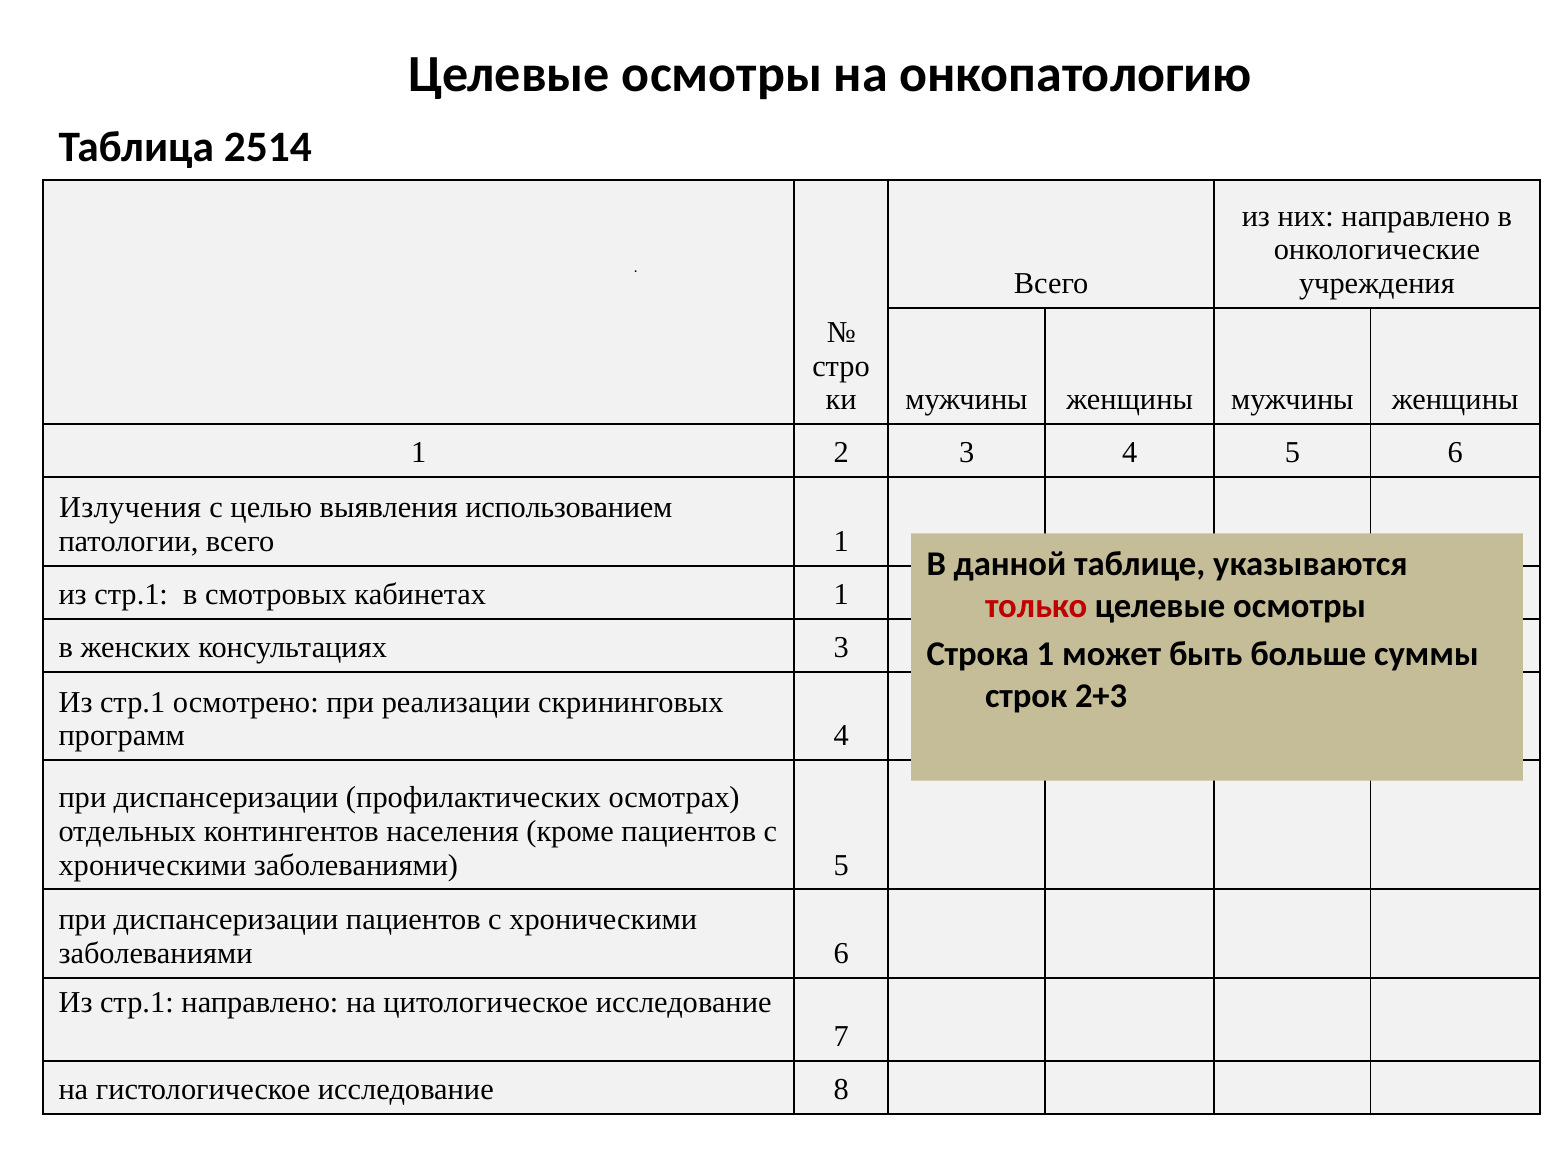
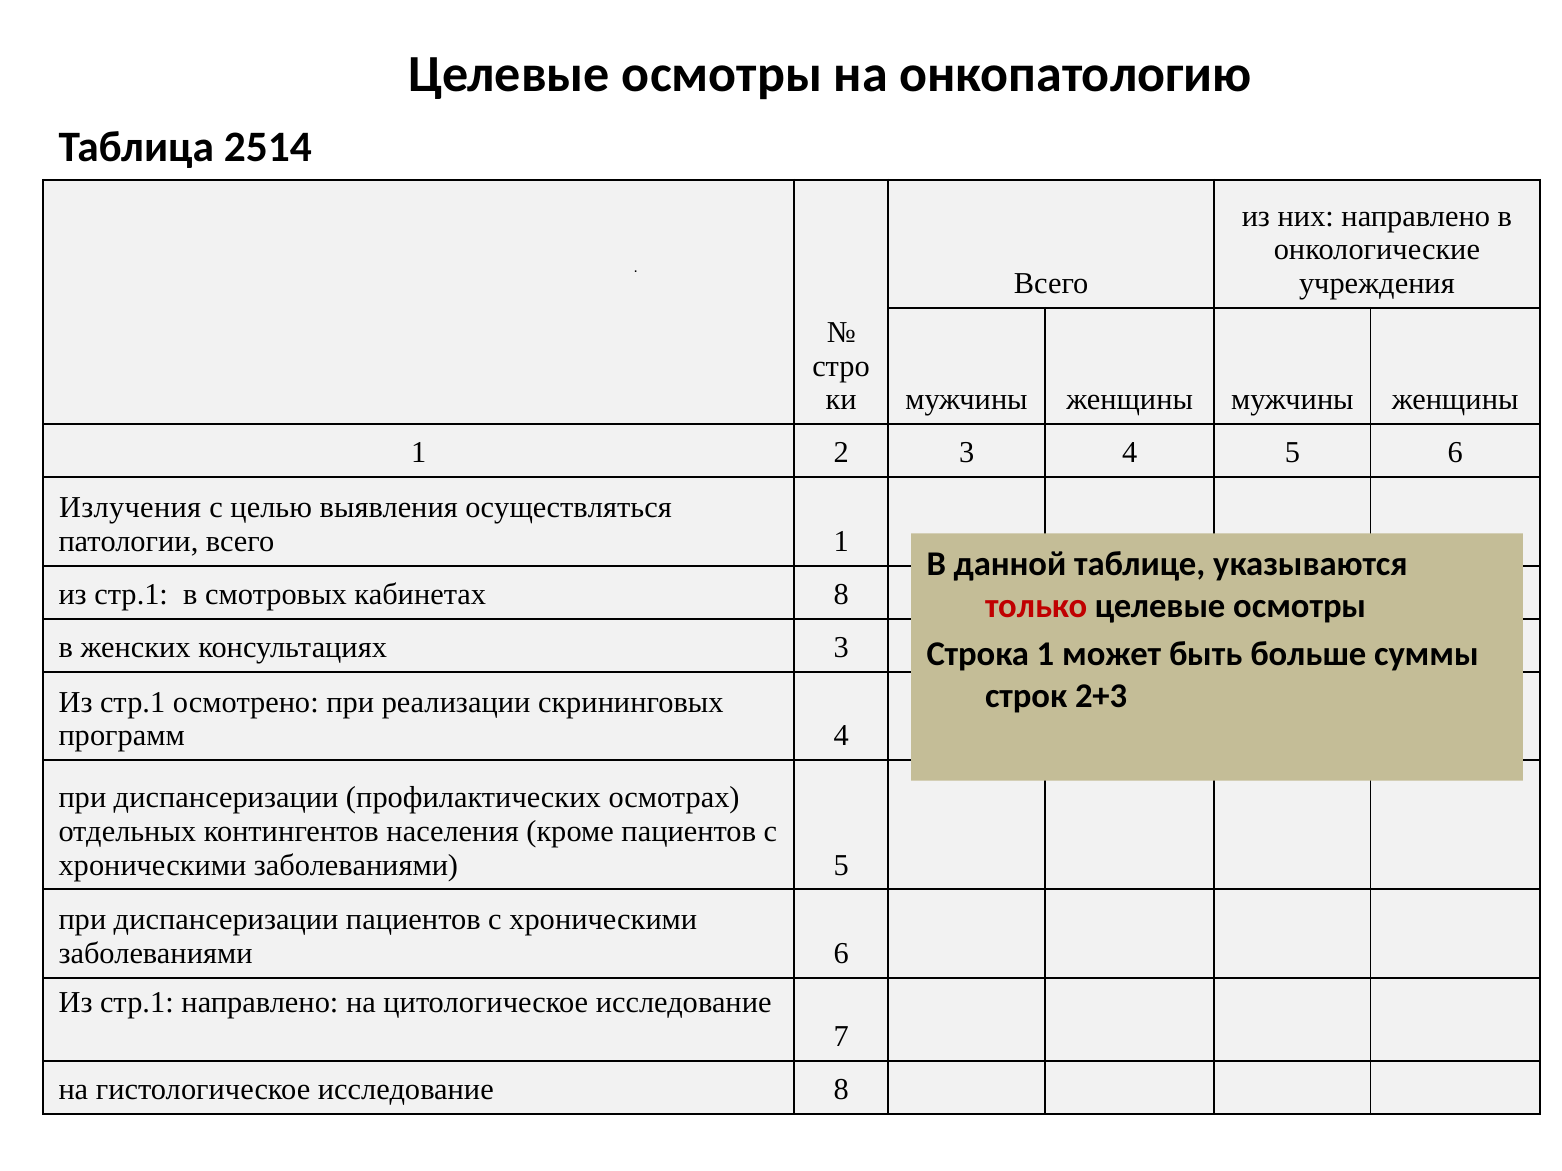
использованием: использованием -> осуществляться (569, 508)
кабинетах 1: 1 -> 8 (841, 595)
